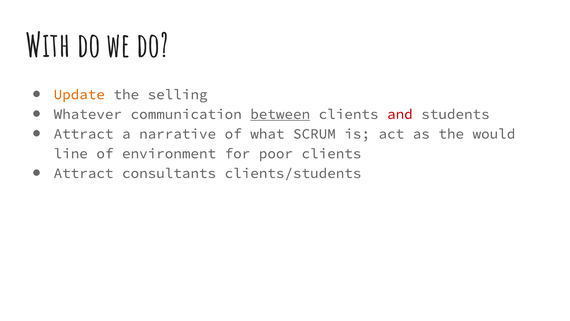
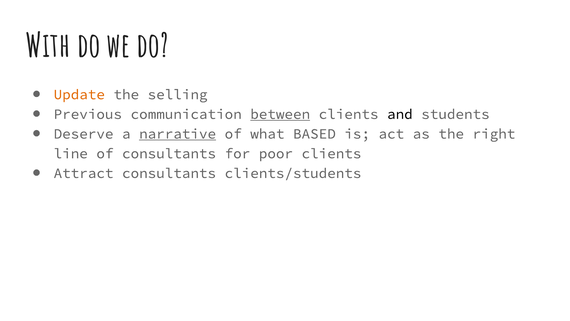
Whatever: Whatever -> Previous (88, 114)
and colour: red -> black (400, 114)
Attract: Attract -> Deserve (84, 134)
narrative underline: none -> present (178, 134)
SCRUM: SCRUM -> BASED (314, 134)
would: would -> right (494, 134)
of environment: environment -> consultants (169, 153)
